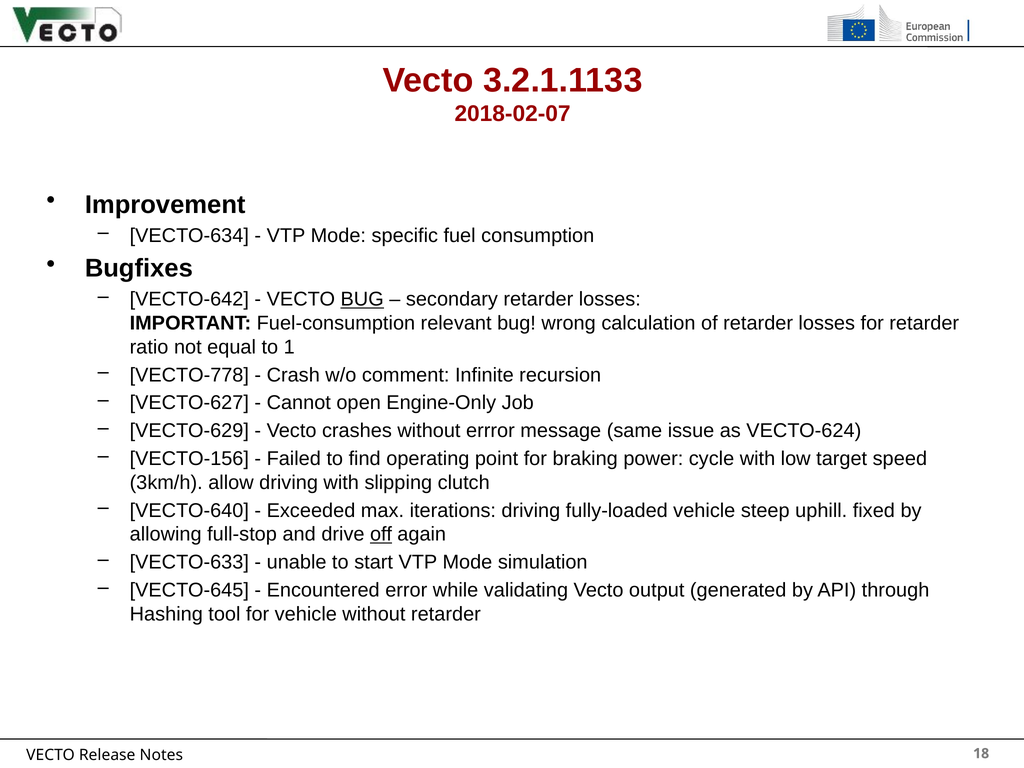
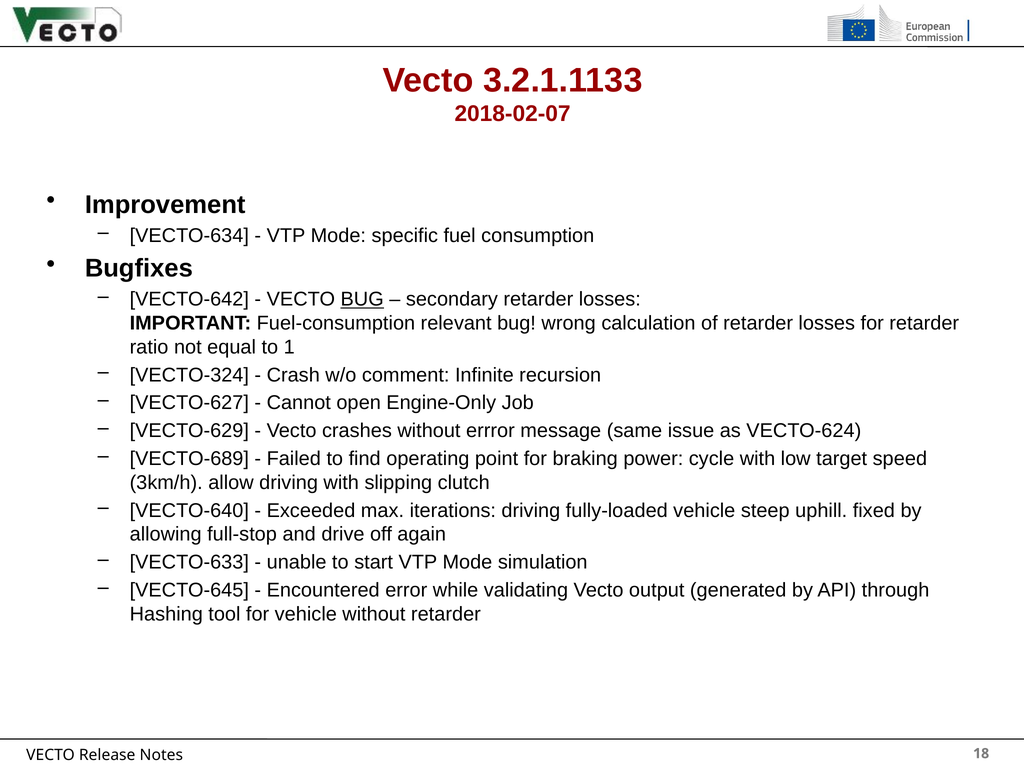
VECTO-778: VECTO-778 -> VECTO-324 (189, 375)
VECTO-156: VECTO-156 -> VECTO-689 (189, 459)
off underline: present -> none (381, 534)
